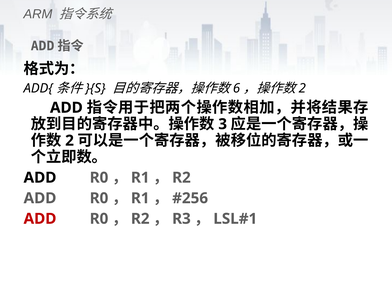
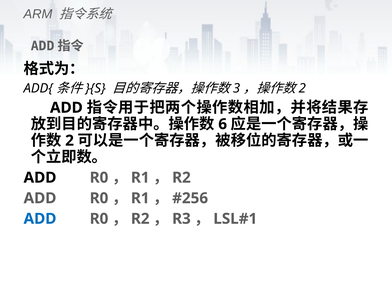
6: 6 -> 3 (237, 88)
3: 3 -> 6 (223, 124)
ADD colour: red -> blue (40, 219)
